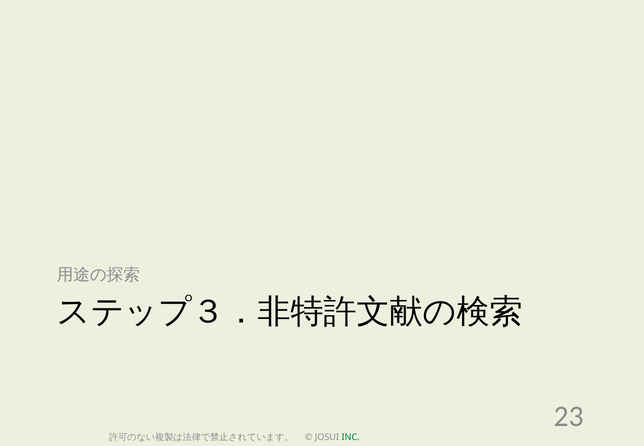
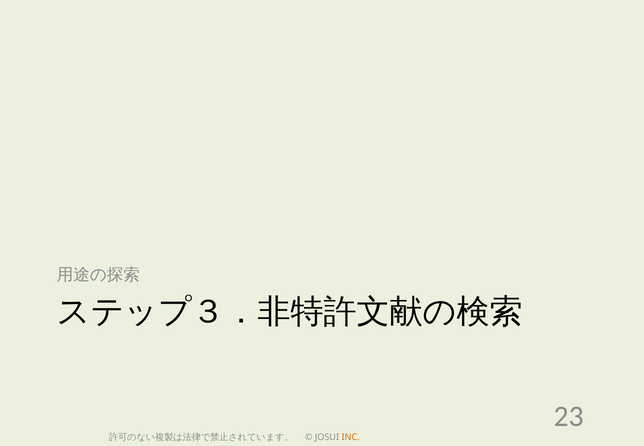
INC colour: green -> orange (351, 437)
